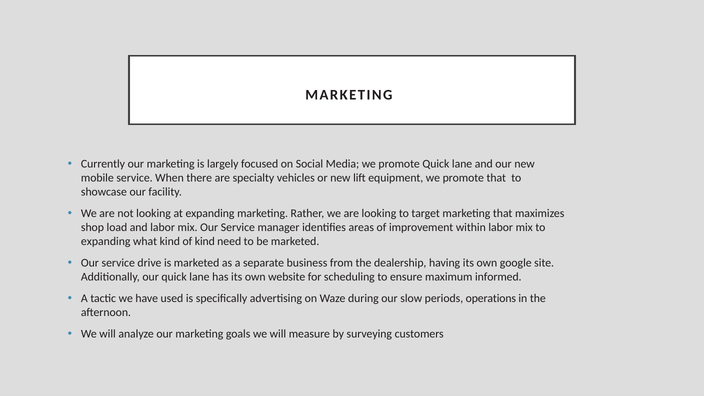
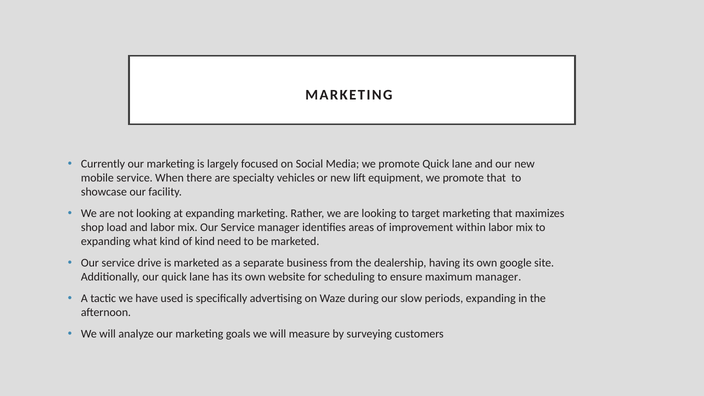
maximum informed: informed -> manager (498, 277)
periods operations: operations -> expanding (491, 298)
